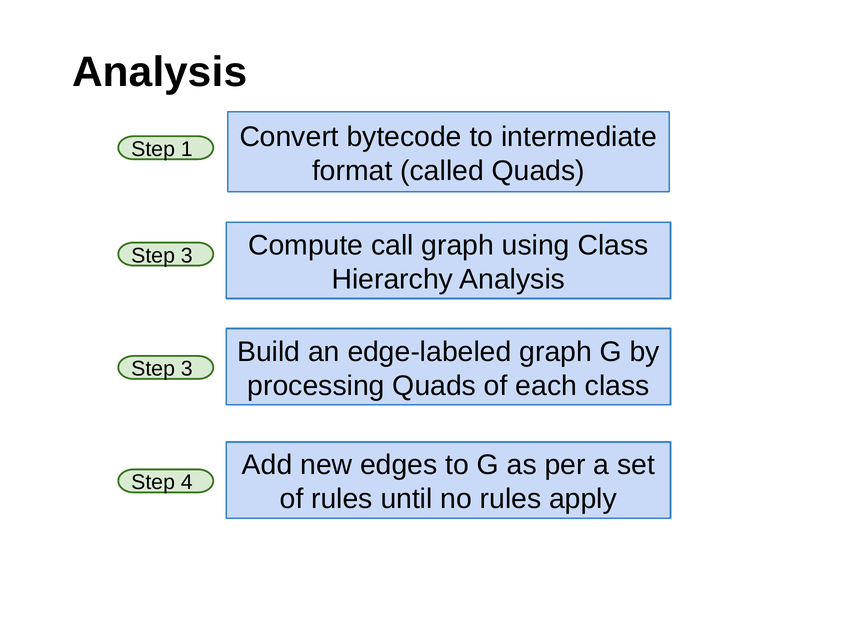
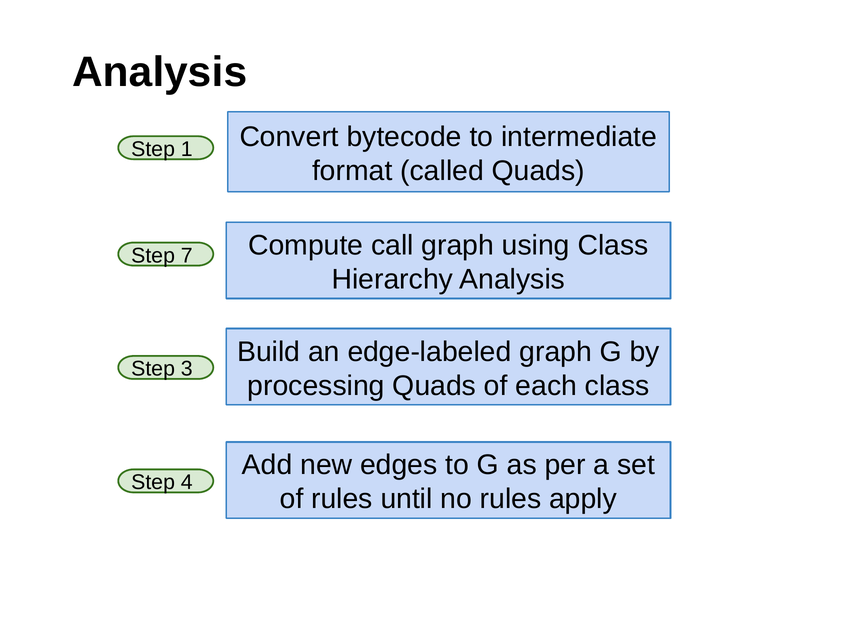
3: 3 -> 7 (187, 256)
